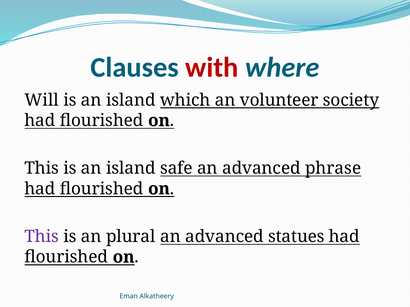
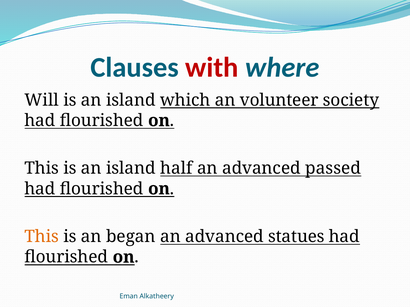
safe: safe -> half (176, 169)
phrase: phrase -> passed (333, 169)
This colour: purple -> orange (42, 237)
plural: plural -> began (131, 237)
